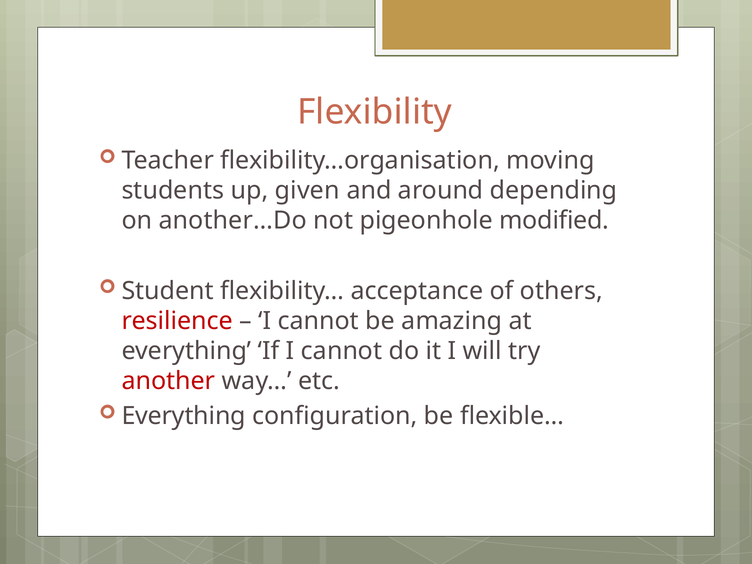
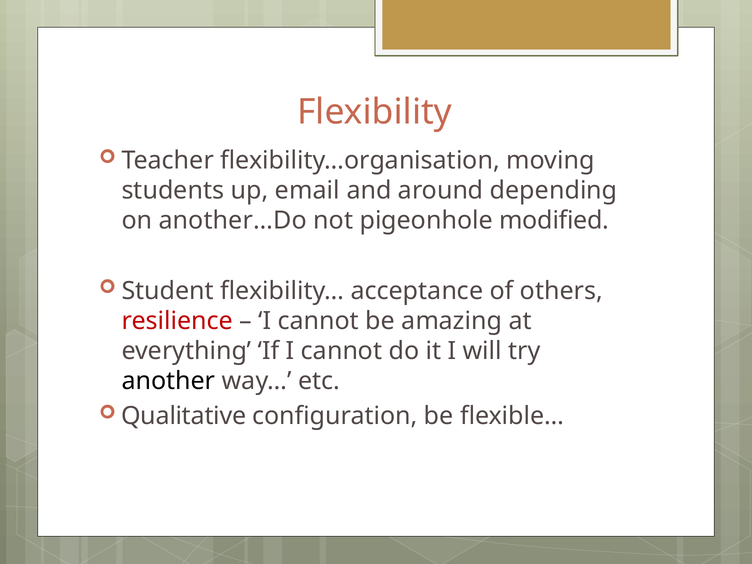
given: given -> email (307, 191)
another colour: red -> black (168, 381)
Everything: Everything -> Qualitative (184, 416)
